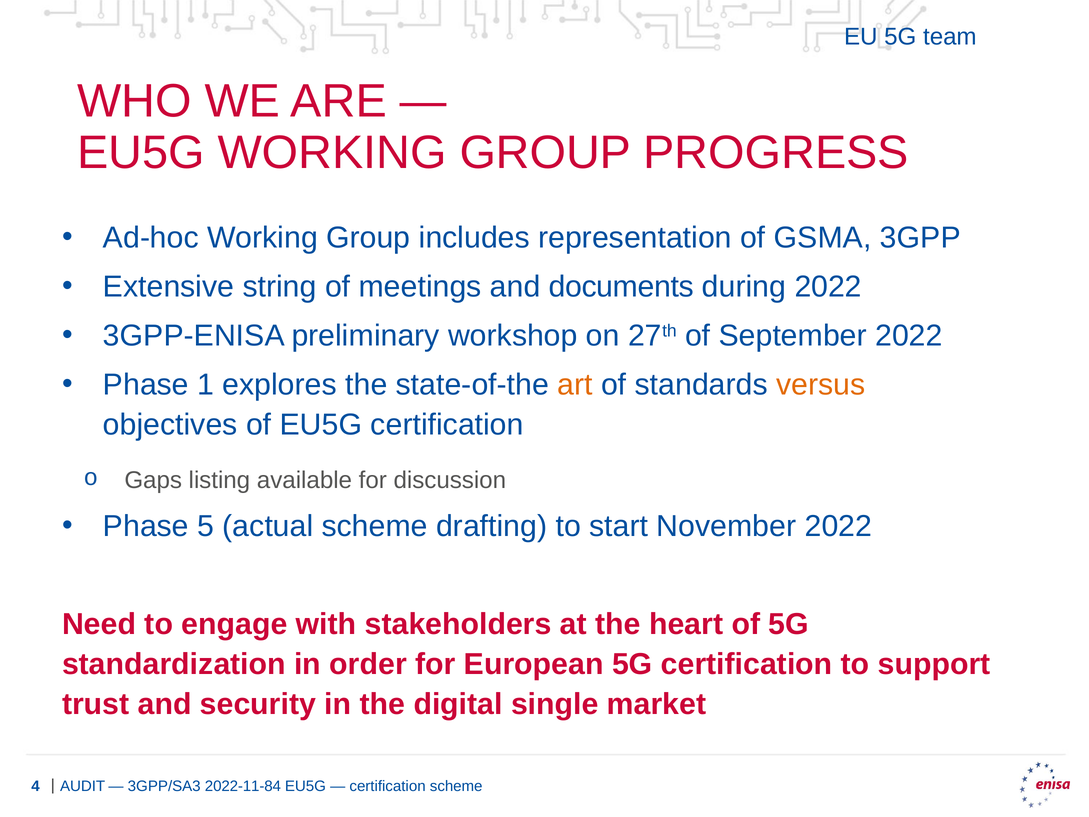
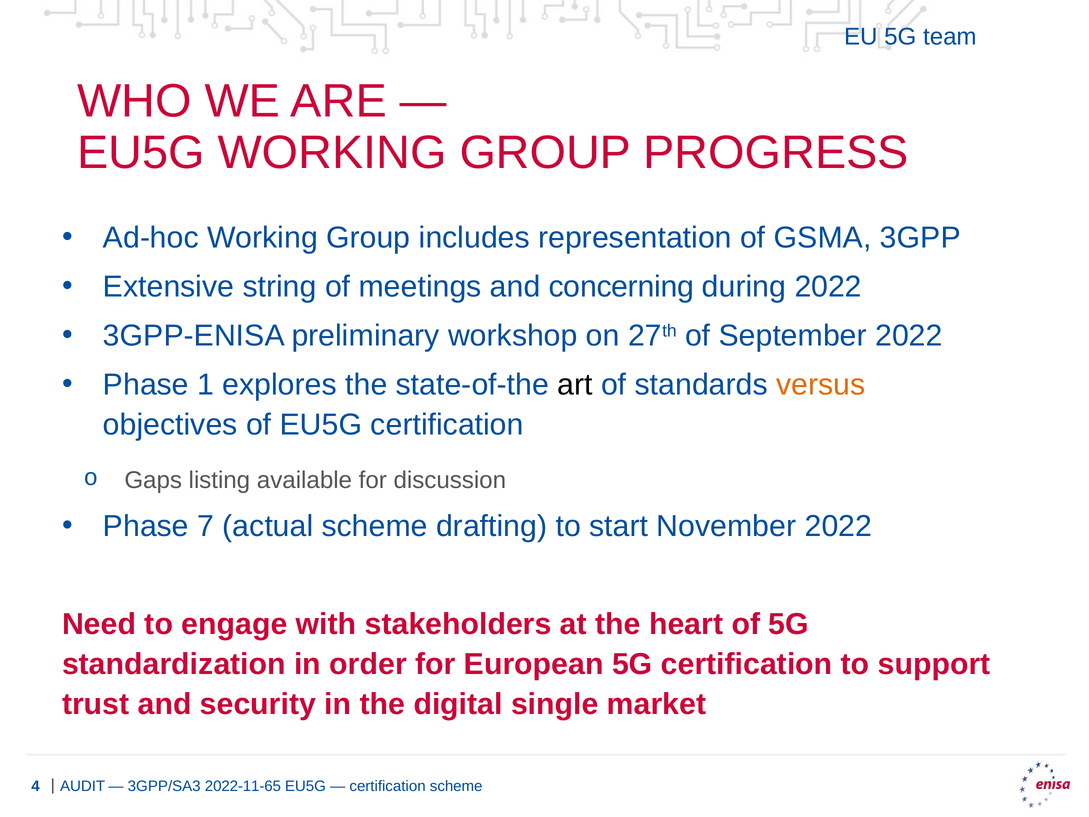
documents: documents -> concerning (621, 287)
art colour: orange -> black (575, 385)
5: 5 -> 7 (206, 526)
2022-11-84: 2022-11-84 -> 2022-11-65 (243, 786)
